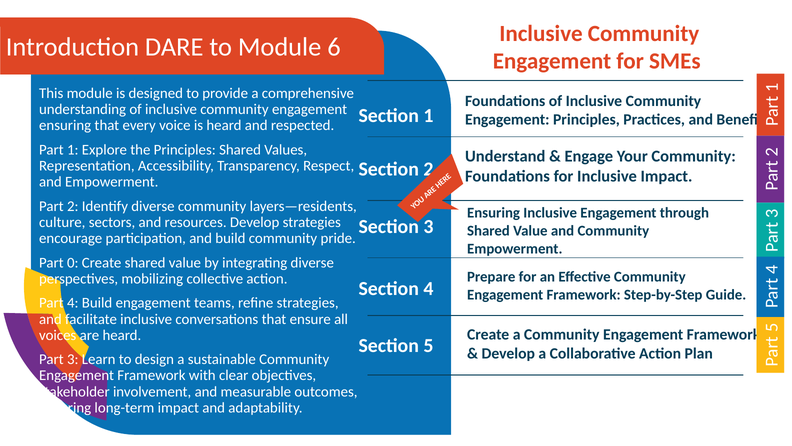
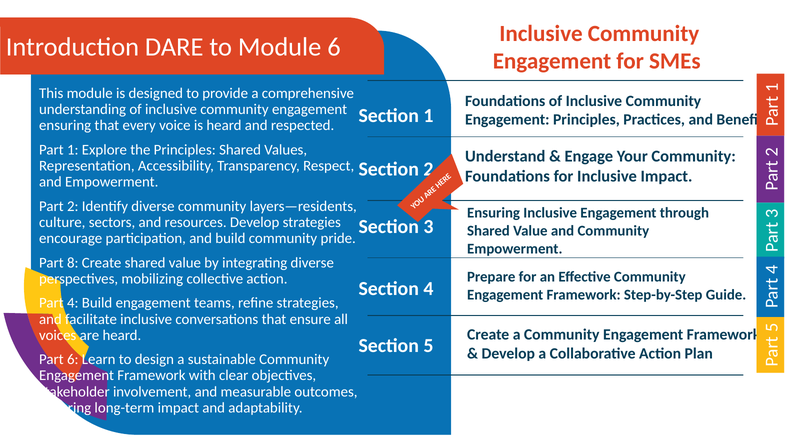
0: 0 -> 8 (73, 262)
Part 3: 3 -> 6 (73, 359)
